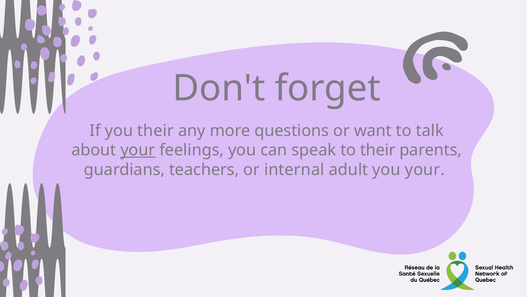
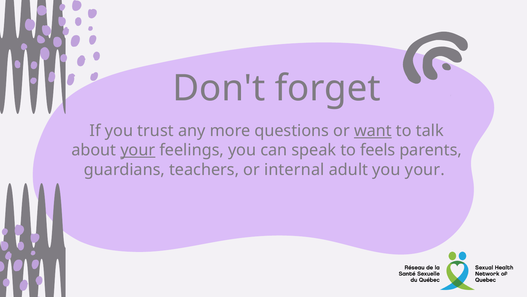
you their: their -> trust (156, 130)
want underline: none -> present (373, 130)
to their: their -> feels (378, 150)
